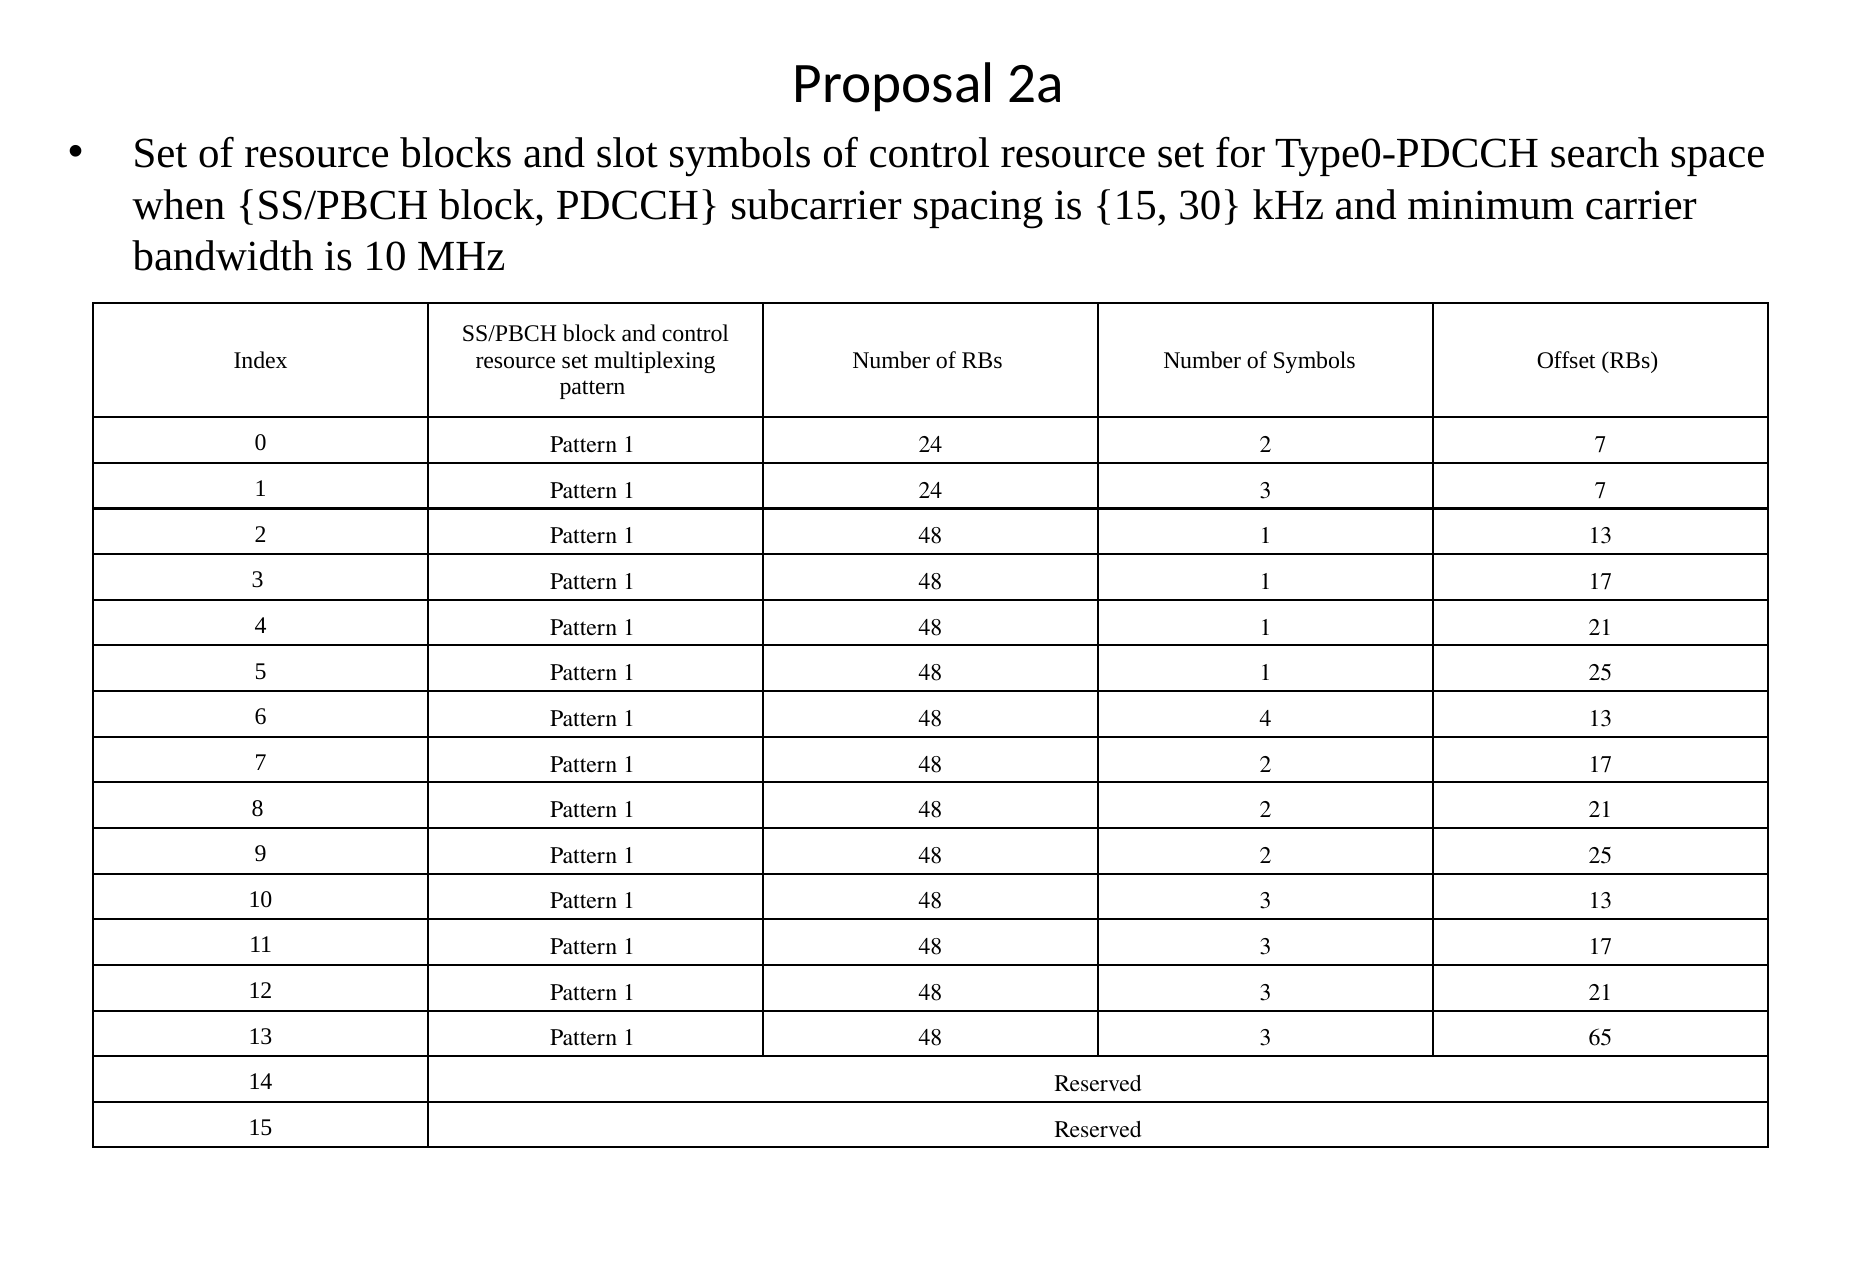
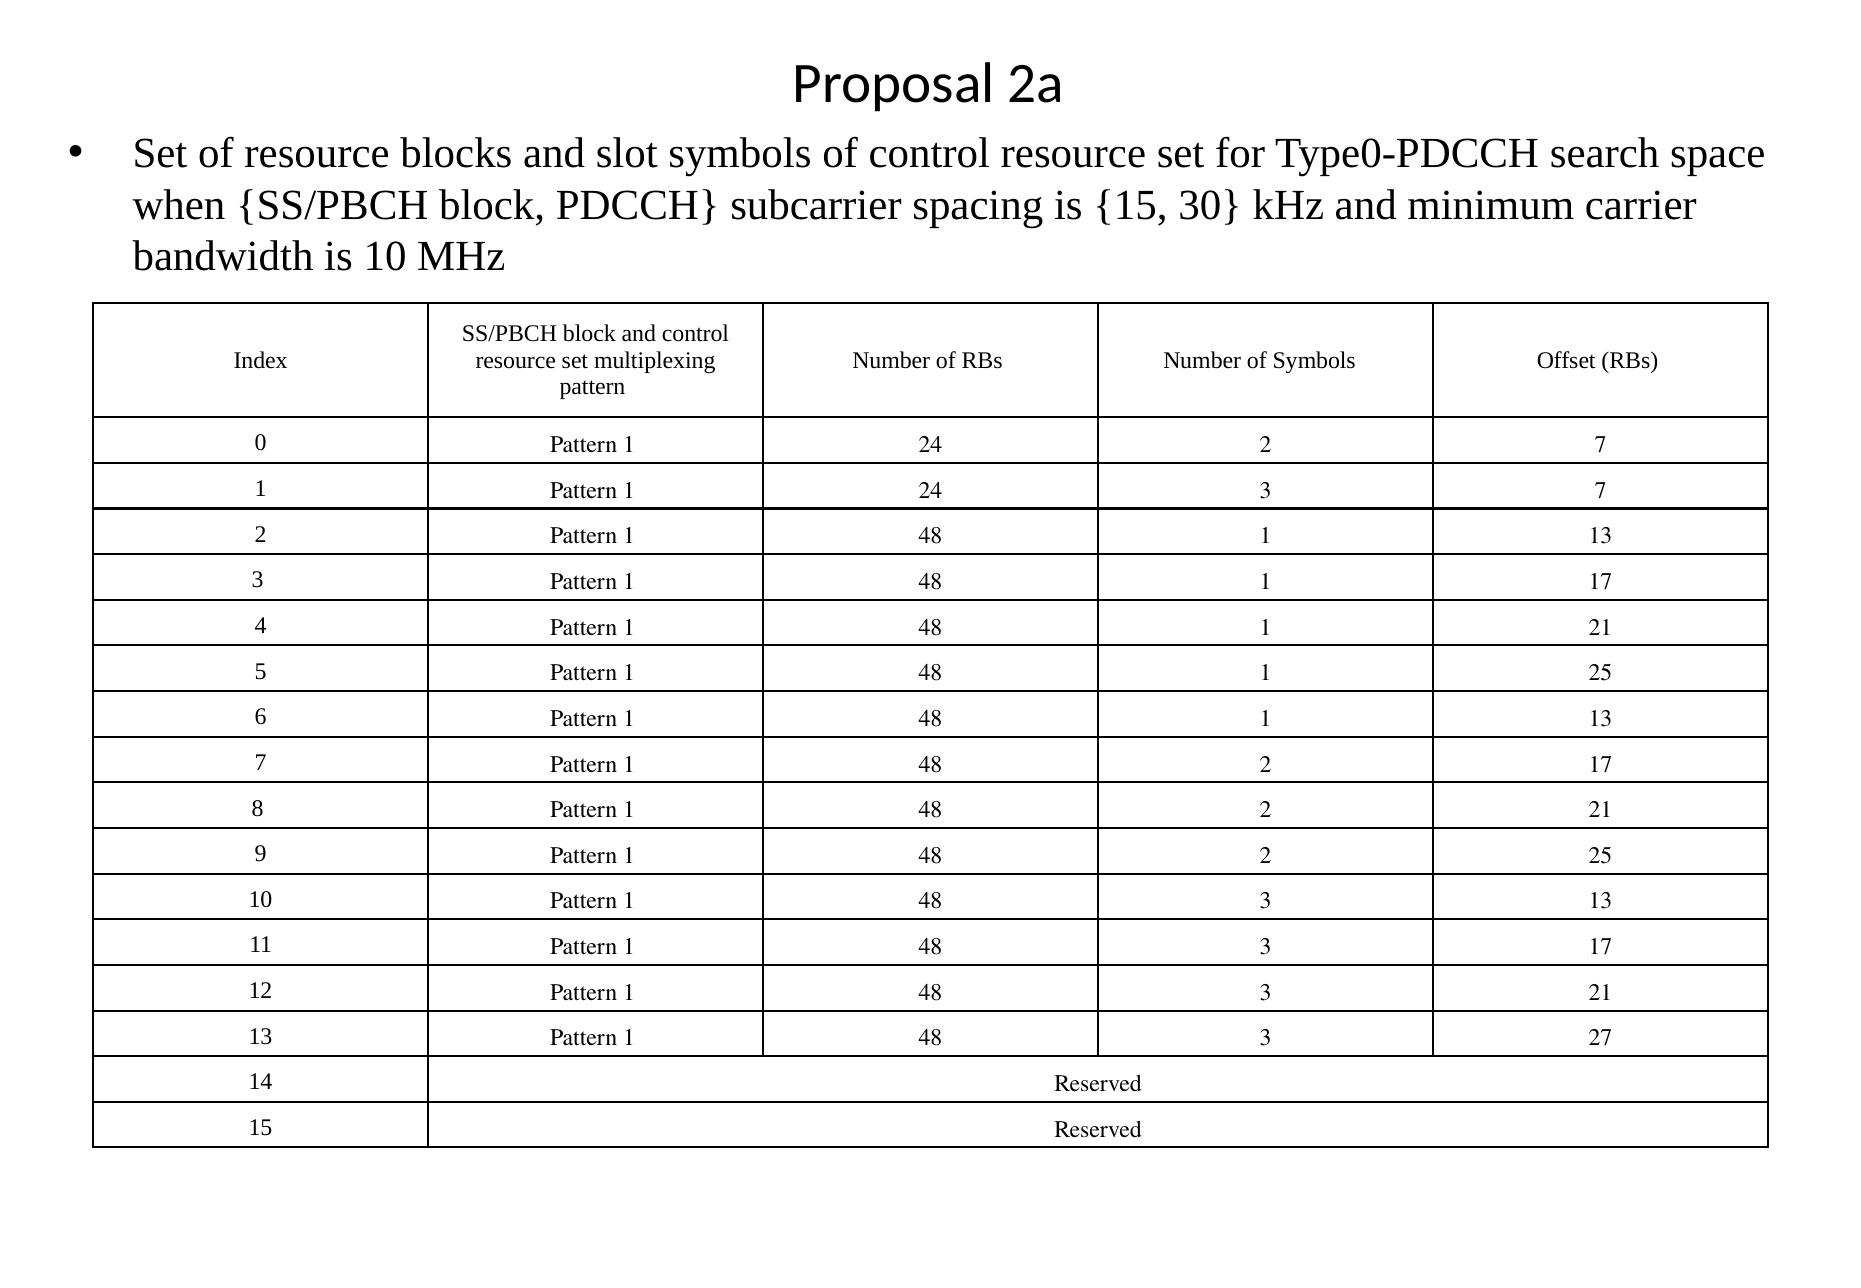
4: 4 -> 1 (1266, 719)
65: 65 -> 27 (1600, 1038)
